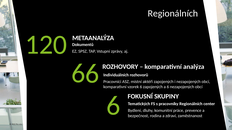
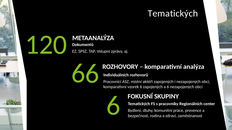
Regionálních: Regionálních -> Tematických (173, 13)
